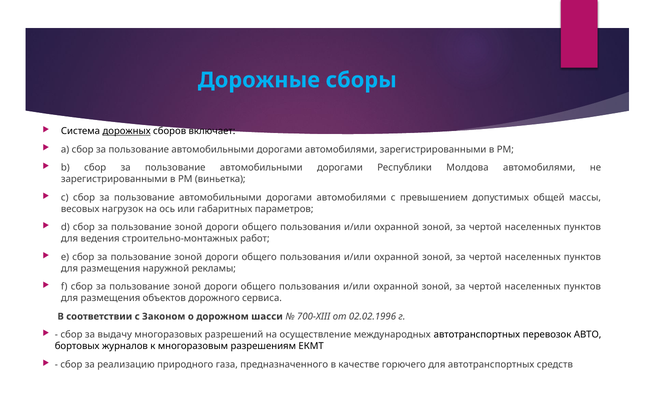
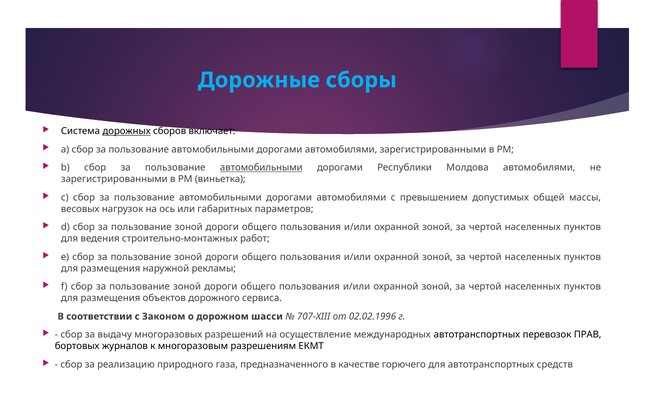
автомобильными underline: none -> present (261, 168)
700-XIII: 700-XIII -> 707-XIII (314, 317)
АВТО: АВТО -> ПРАВ (588, 335)
